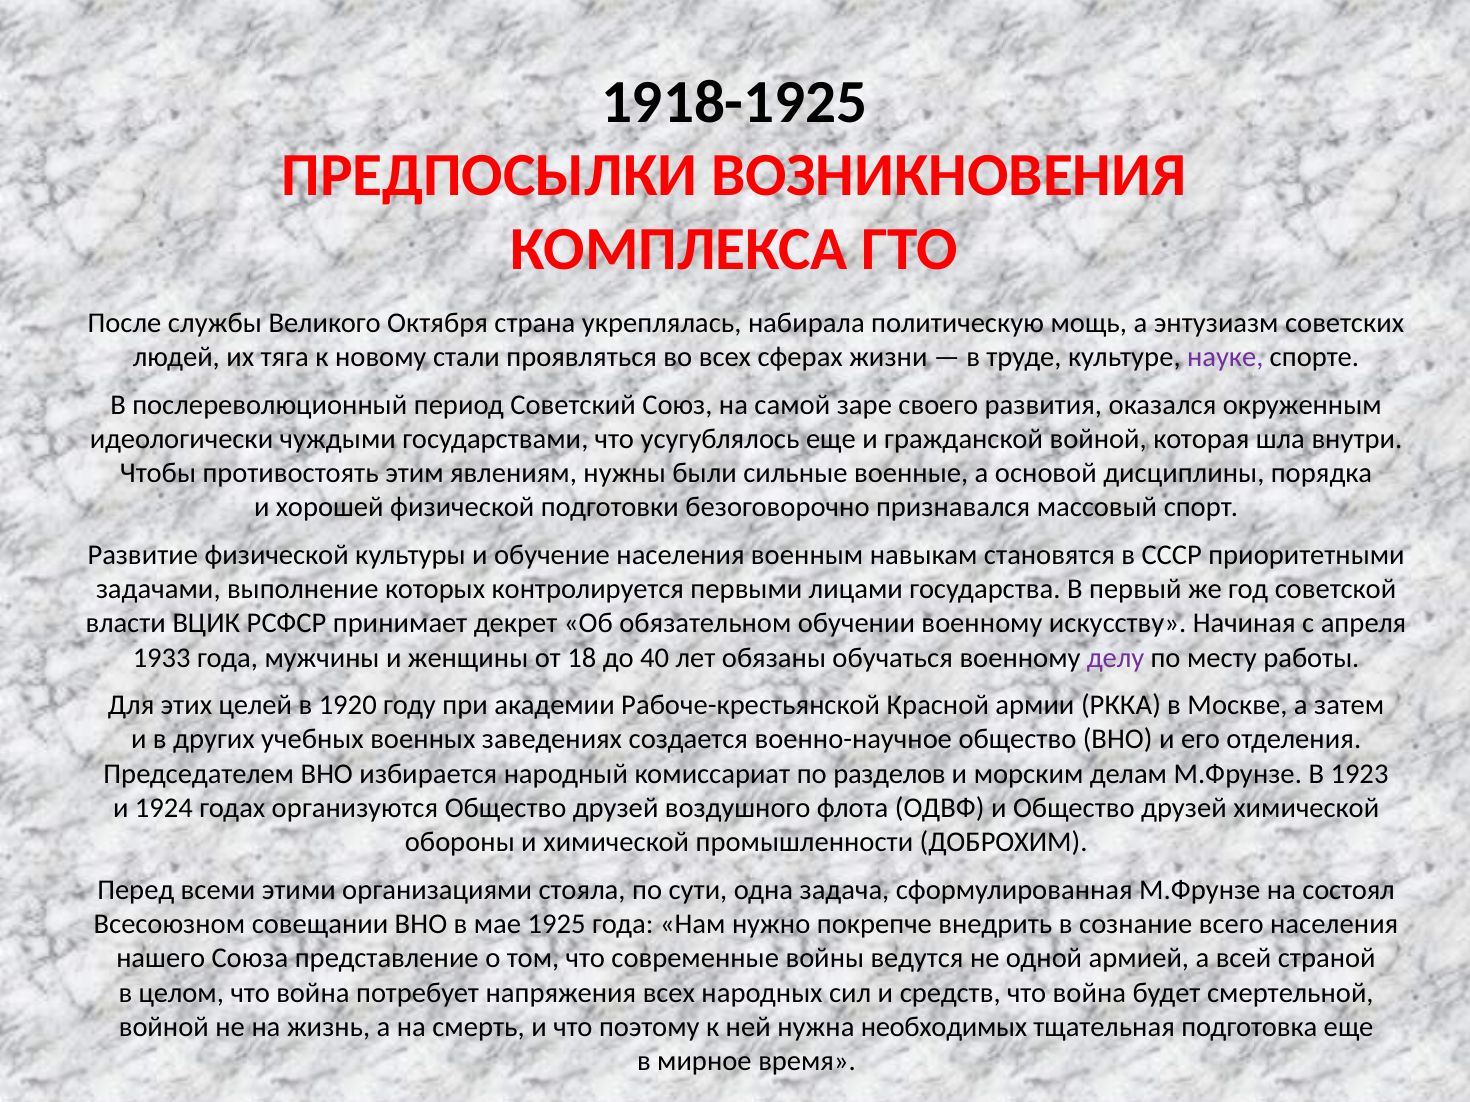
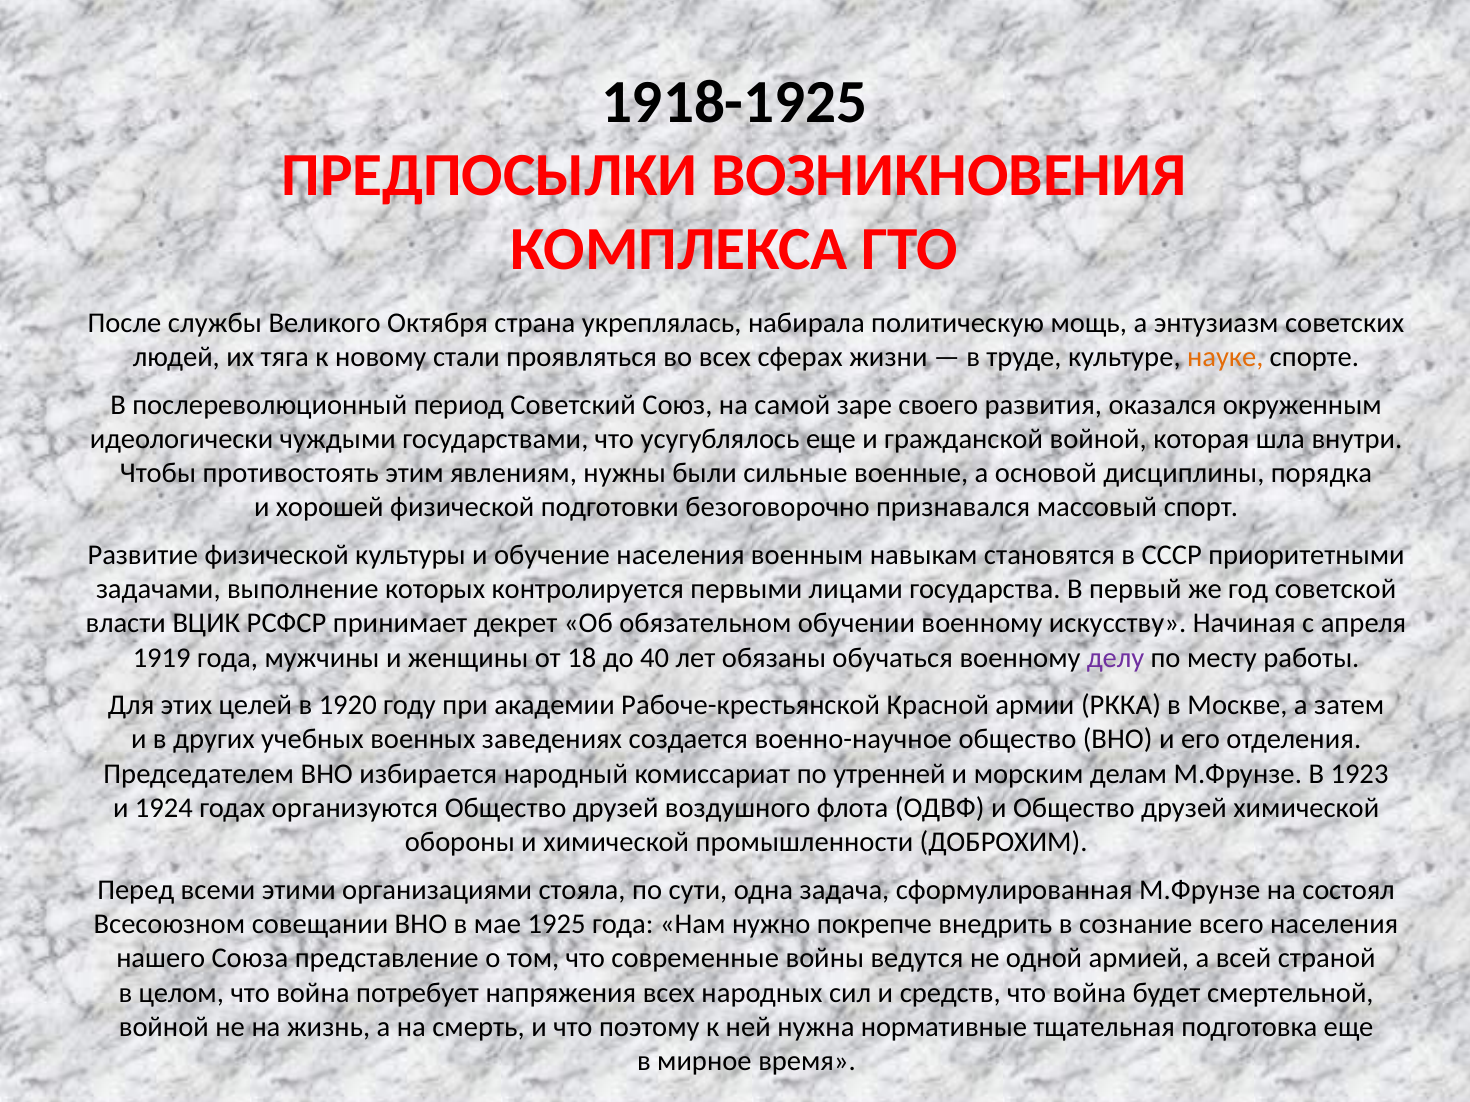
науке colour: purple -> orange (1225, 357)
1933: 1933 -> 1919 (162, 658)
разделов: разделов -> утренней (889, 774)
необходимых: необходимых -> нормативные (944, 1027)
